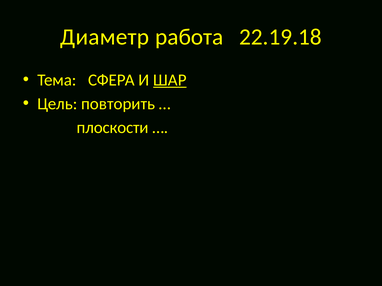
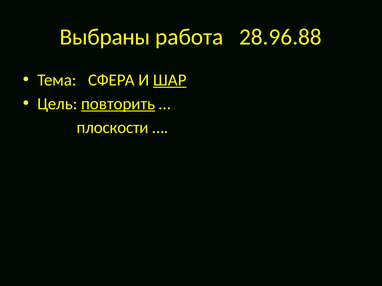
Диаметр: Диаметр -> Выбраны (105, 37)
22.19.18: 22.19.18 -> 28.96.88 (280, 37)
повторить underline: none -> present (118, 104)
